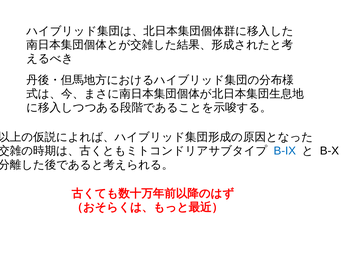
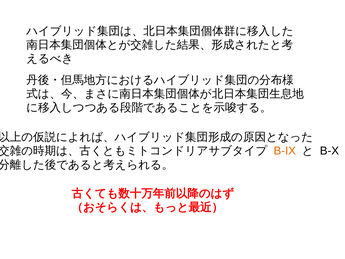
B-IX colour: blue -> orange (285, 151)
